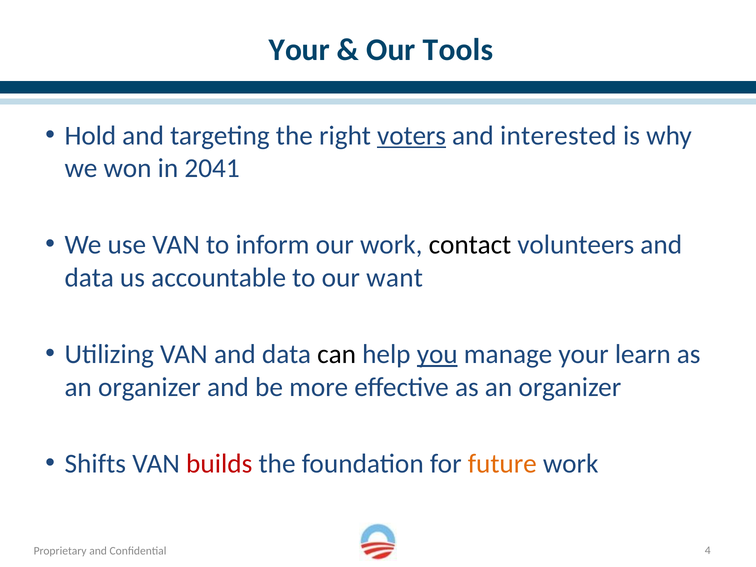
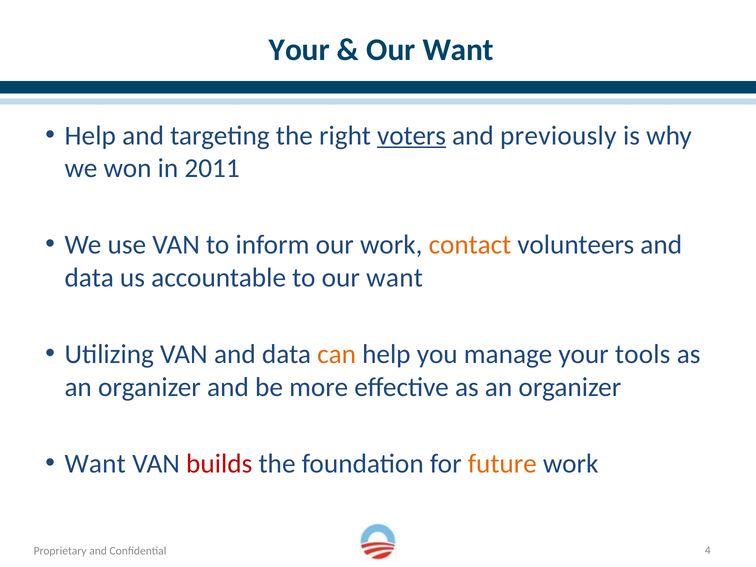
Tools: Tools -> Want (458, 50)
Hold: Hold -> Help (90, 136)
interested: interested -> previously (558, 136)
2041: 2041 -> 2011 (212, 168)
contact colour: black -> orange (470, 245)
can colour: black -> orange (337, 354)
you underline: present -> none (437, 354)
learn: learn -> tools (643, 354)
Shifts: Shifts -> Want (95, 464)
